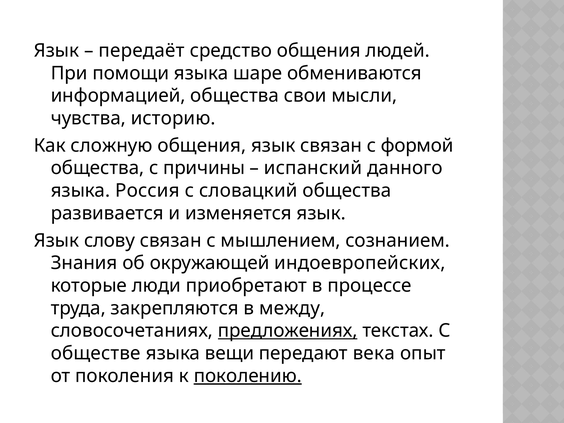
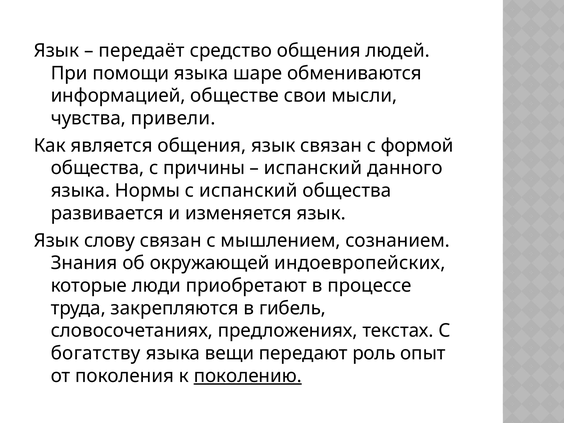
информацией общества: общества -> обществе (235, 96)
историю: историю -> привели (173, 118)
сложную: сложную -> является (112, 146)
Россия: Россия -> Нормы (148, 191)
с словацкий: словацкий -> испанский (248, 191)
между: между -> гибель (293, 308)
предложениях underline: present -> none (288, 331)
обществе: обществе -> богатству (96, 353)
века: века -> роль (374, 353)
